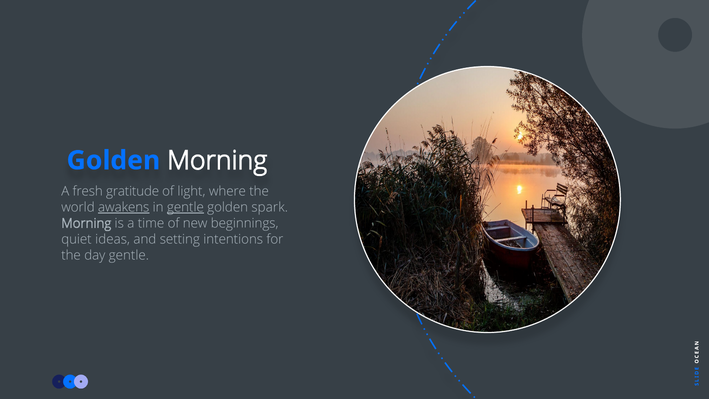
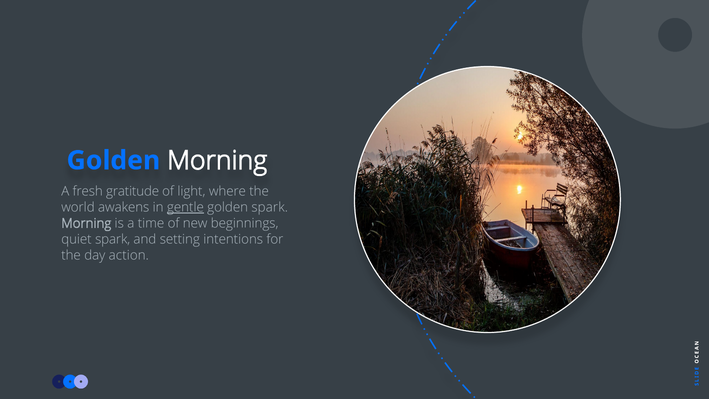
awakens underline: present -> none (124, 207)
quiet ideas: ideas -> spark (113, 239)
day gentle: gentle -> action (129, 255)
